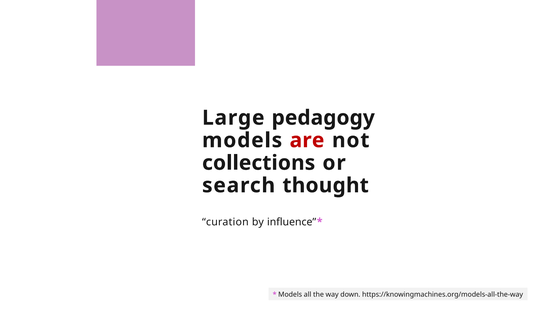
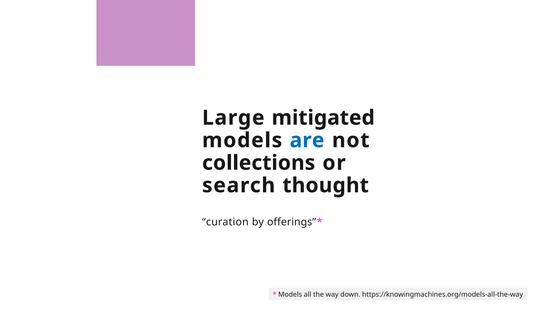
pedagogy: pedagogy -> mitigated (323, 118)
are colour: red -> blue (307, 140)
influence: influence -> offerings (292, 222)
